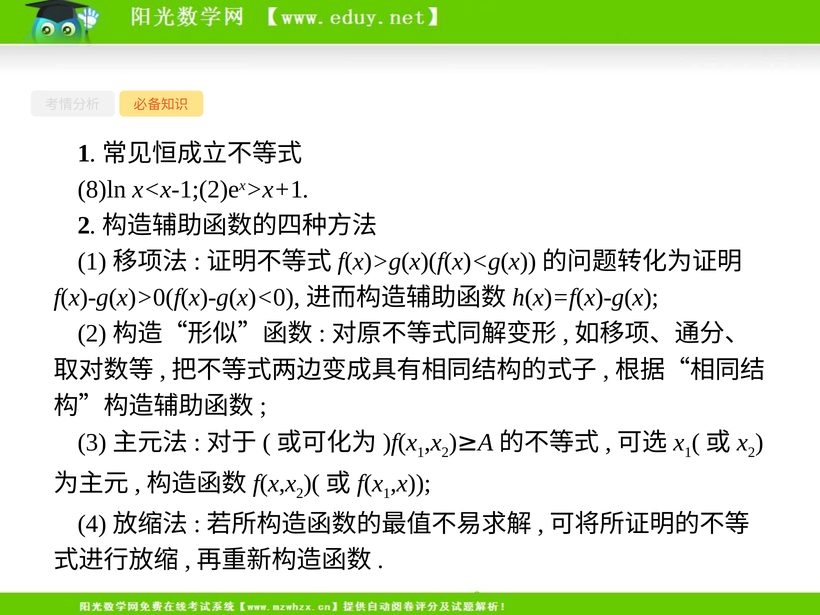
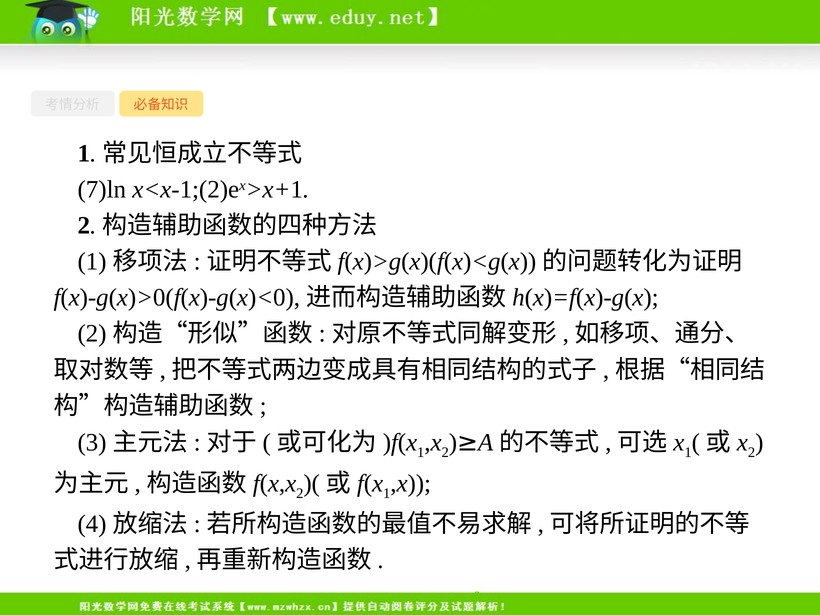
8)ln: 8)ln -> 7)ln (102, 189)
